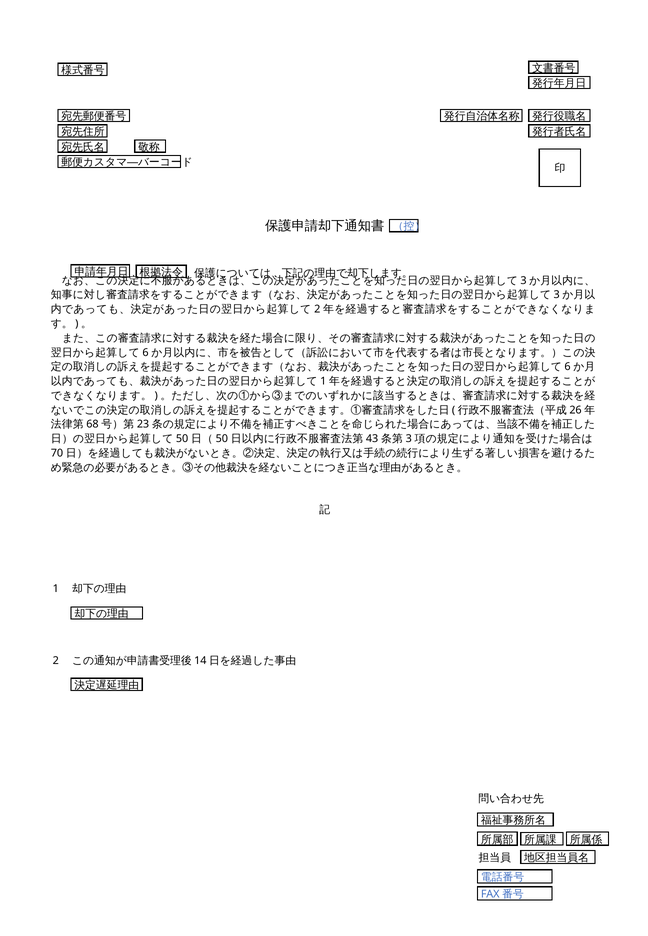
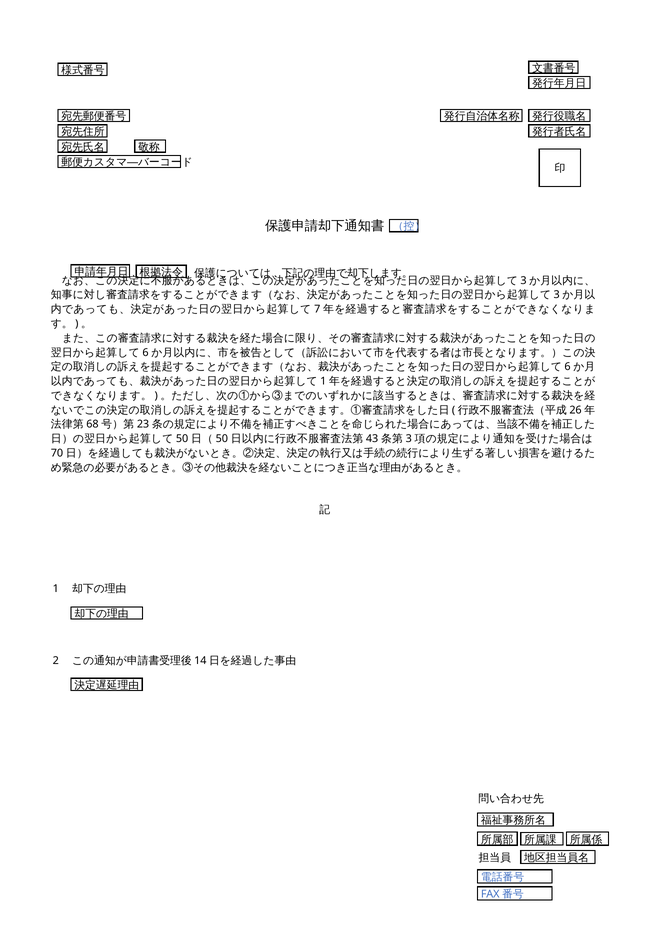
2: 2 -> 7 (317, 309)
